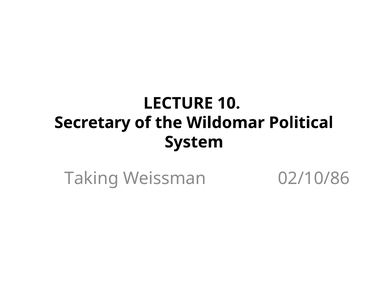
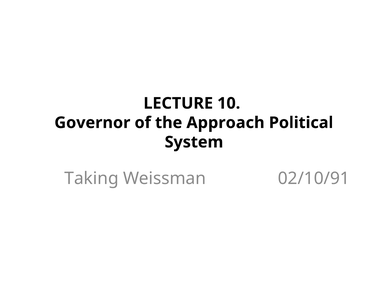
Secretary: Secretary -> Governor (92, 123)
Wildomar: Wildomar -> Approach (226, 123)
02/10/86: 02/10/86 -> 02/10/91 (314, 178)
